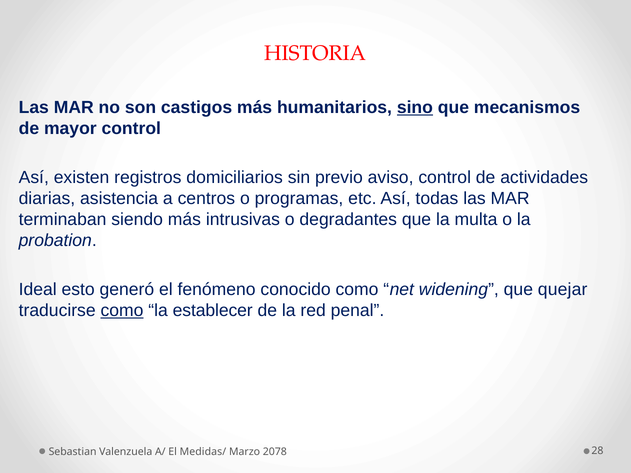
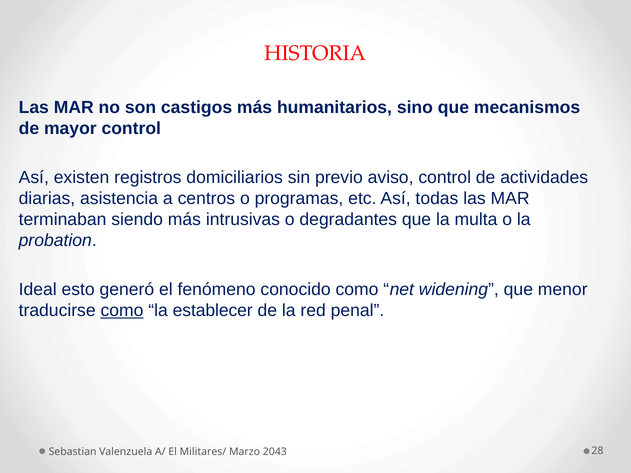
sino underline: present -> none (415, 107)
quejar: quejar -> menor (563, 290)
Medidas/: Medidas/ -> Militares/ (203, 452)
2078: 2078 -> 2043 (275, 452)
